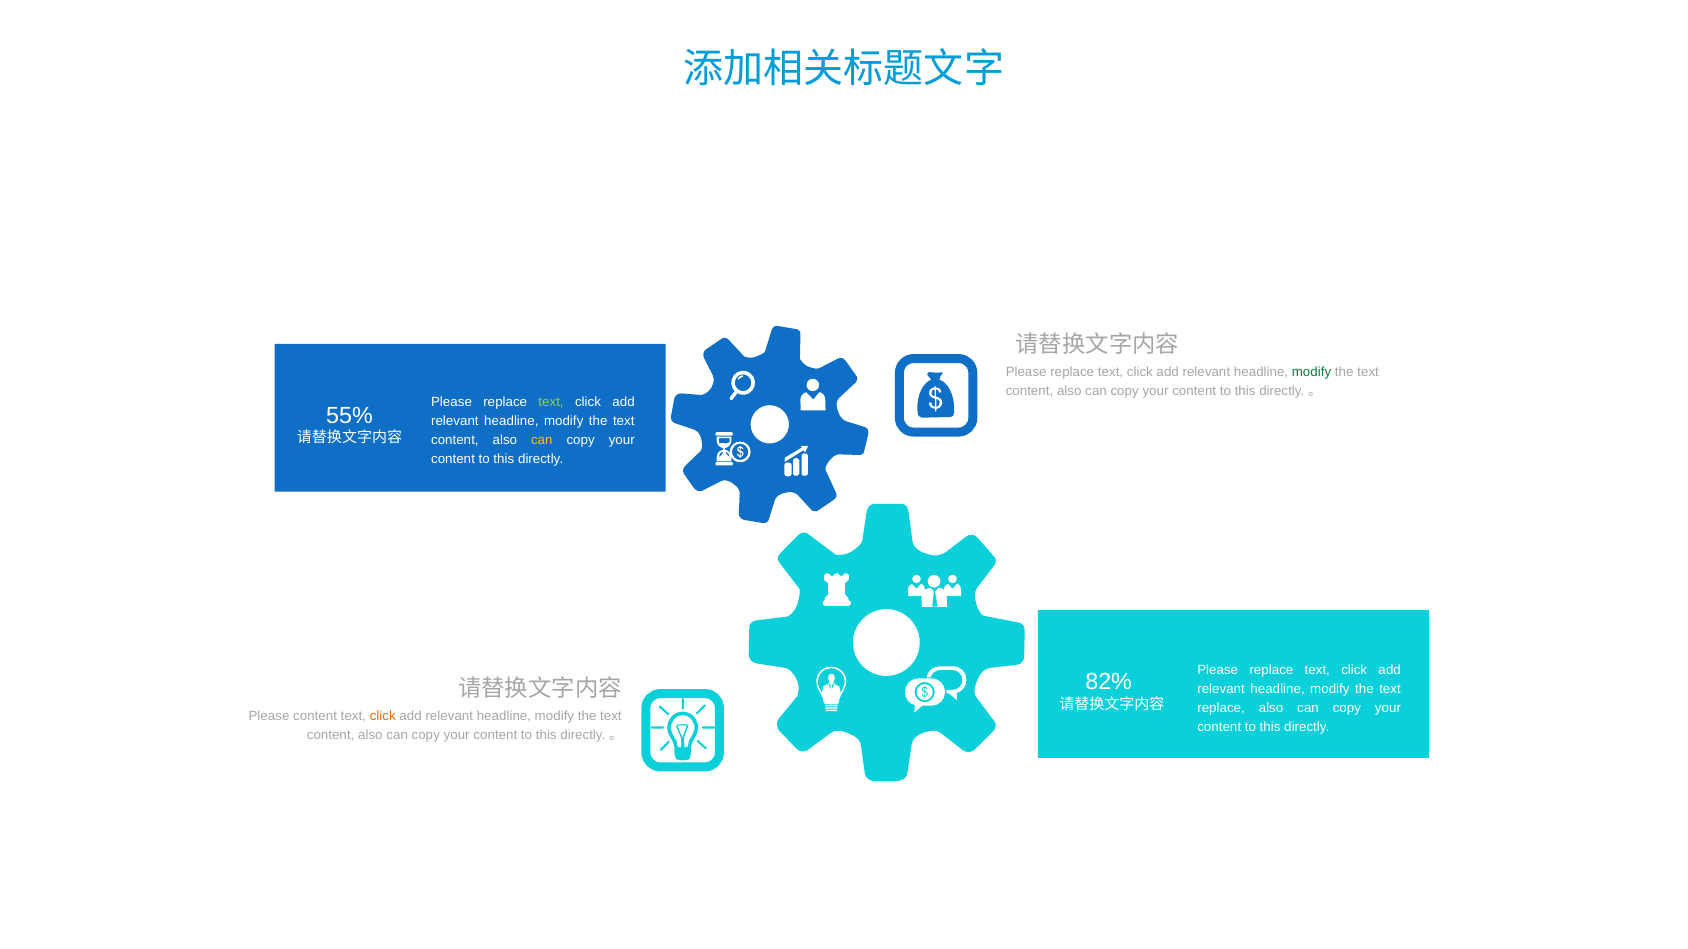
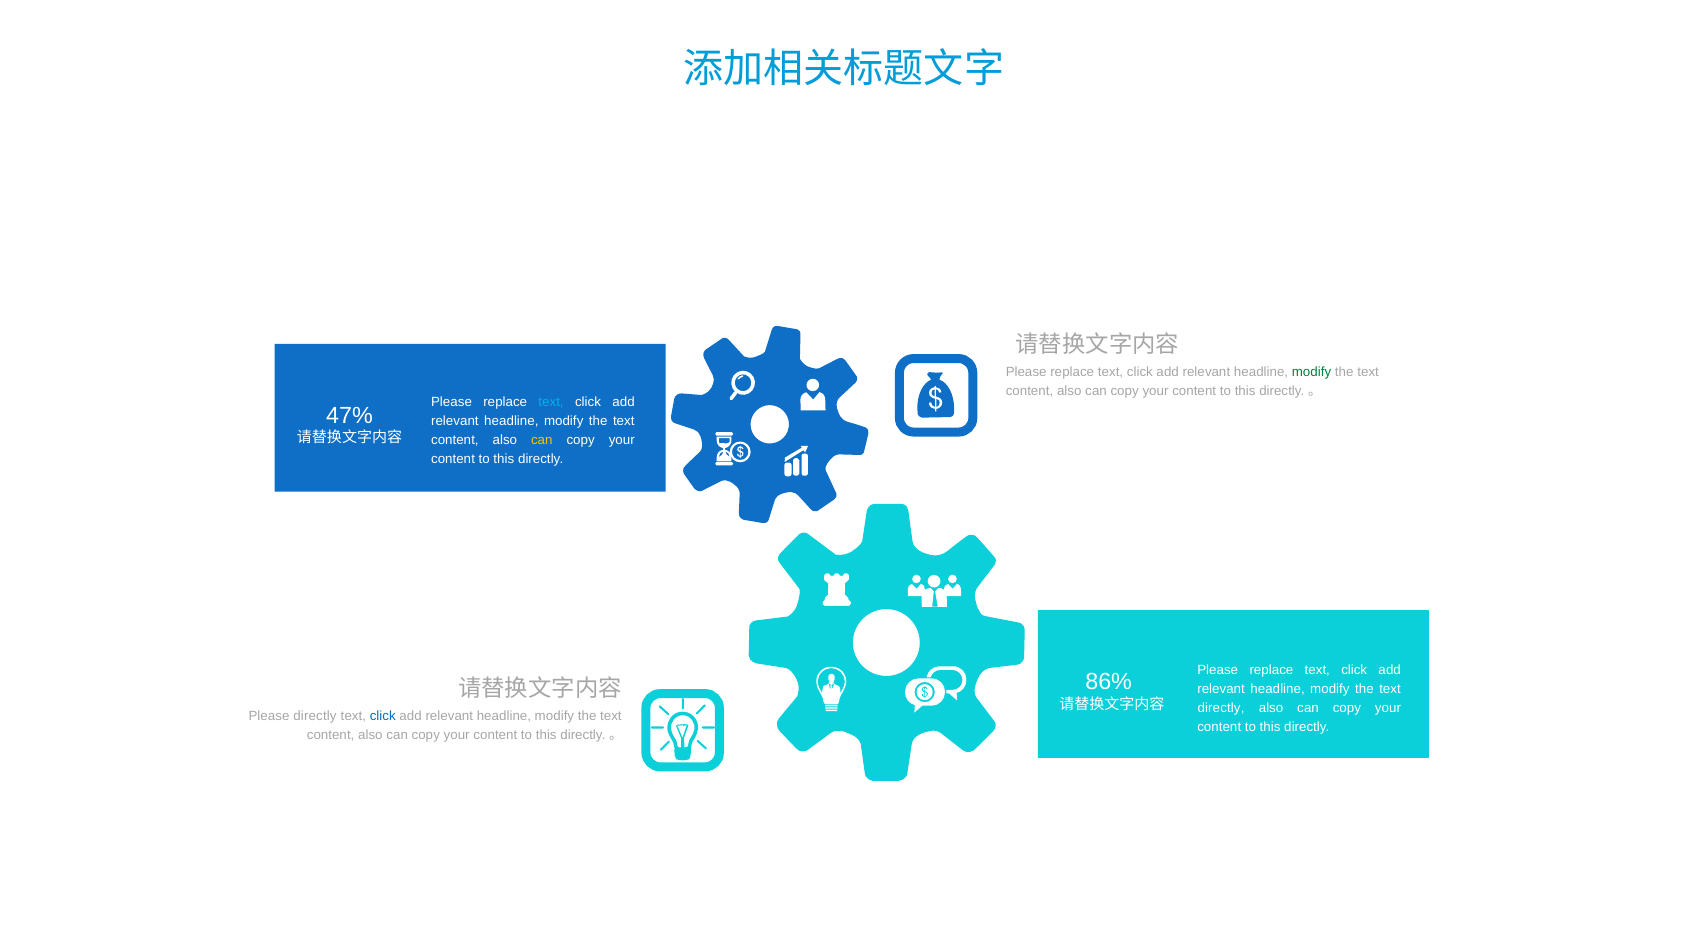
text colour: light green -> light blue (551, 402)
55%: 55% -> 47% (349, 416)
82%: 82% -> 86% (1109, 682)
replace: replace -> directly (1221, 709)
Please content: content -> directly (315, 717)
click colour: orange -> blue (383, 717)
